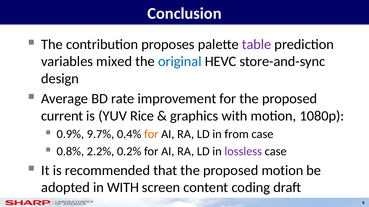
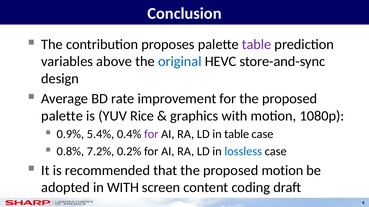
mixed: mixed -> above (114, 62)
current: current -> palette (62, 116)
9.7%: 9.7% -> 5.4% (100, 135)
for colour: orange -> purple (151, 135)
in from: from -> table (237, 135)
2.2%: 2.2% -> 7.2% (100, 152)
lossless colour: purple -> blue (243, 152)
